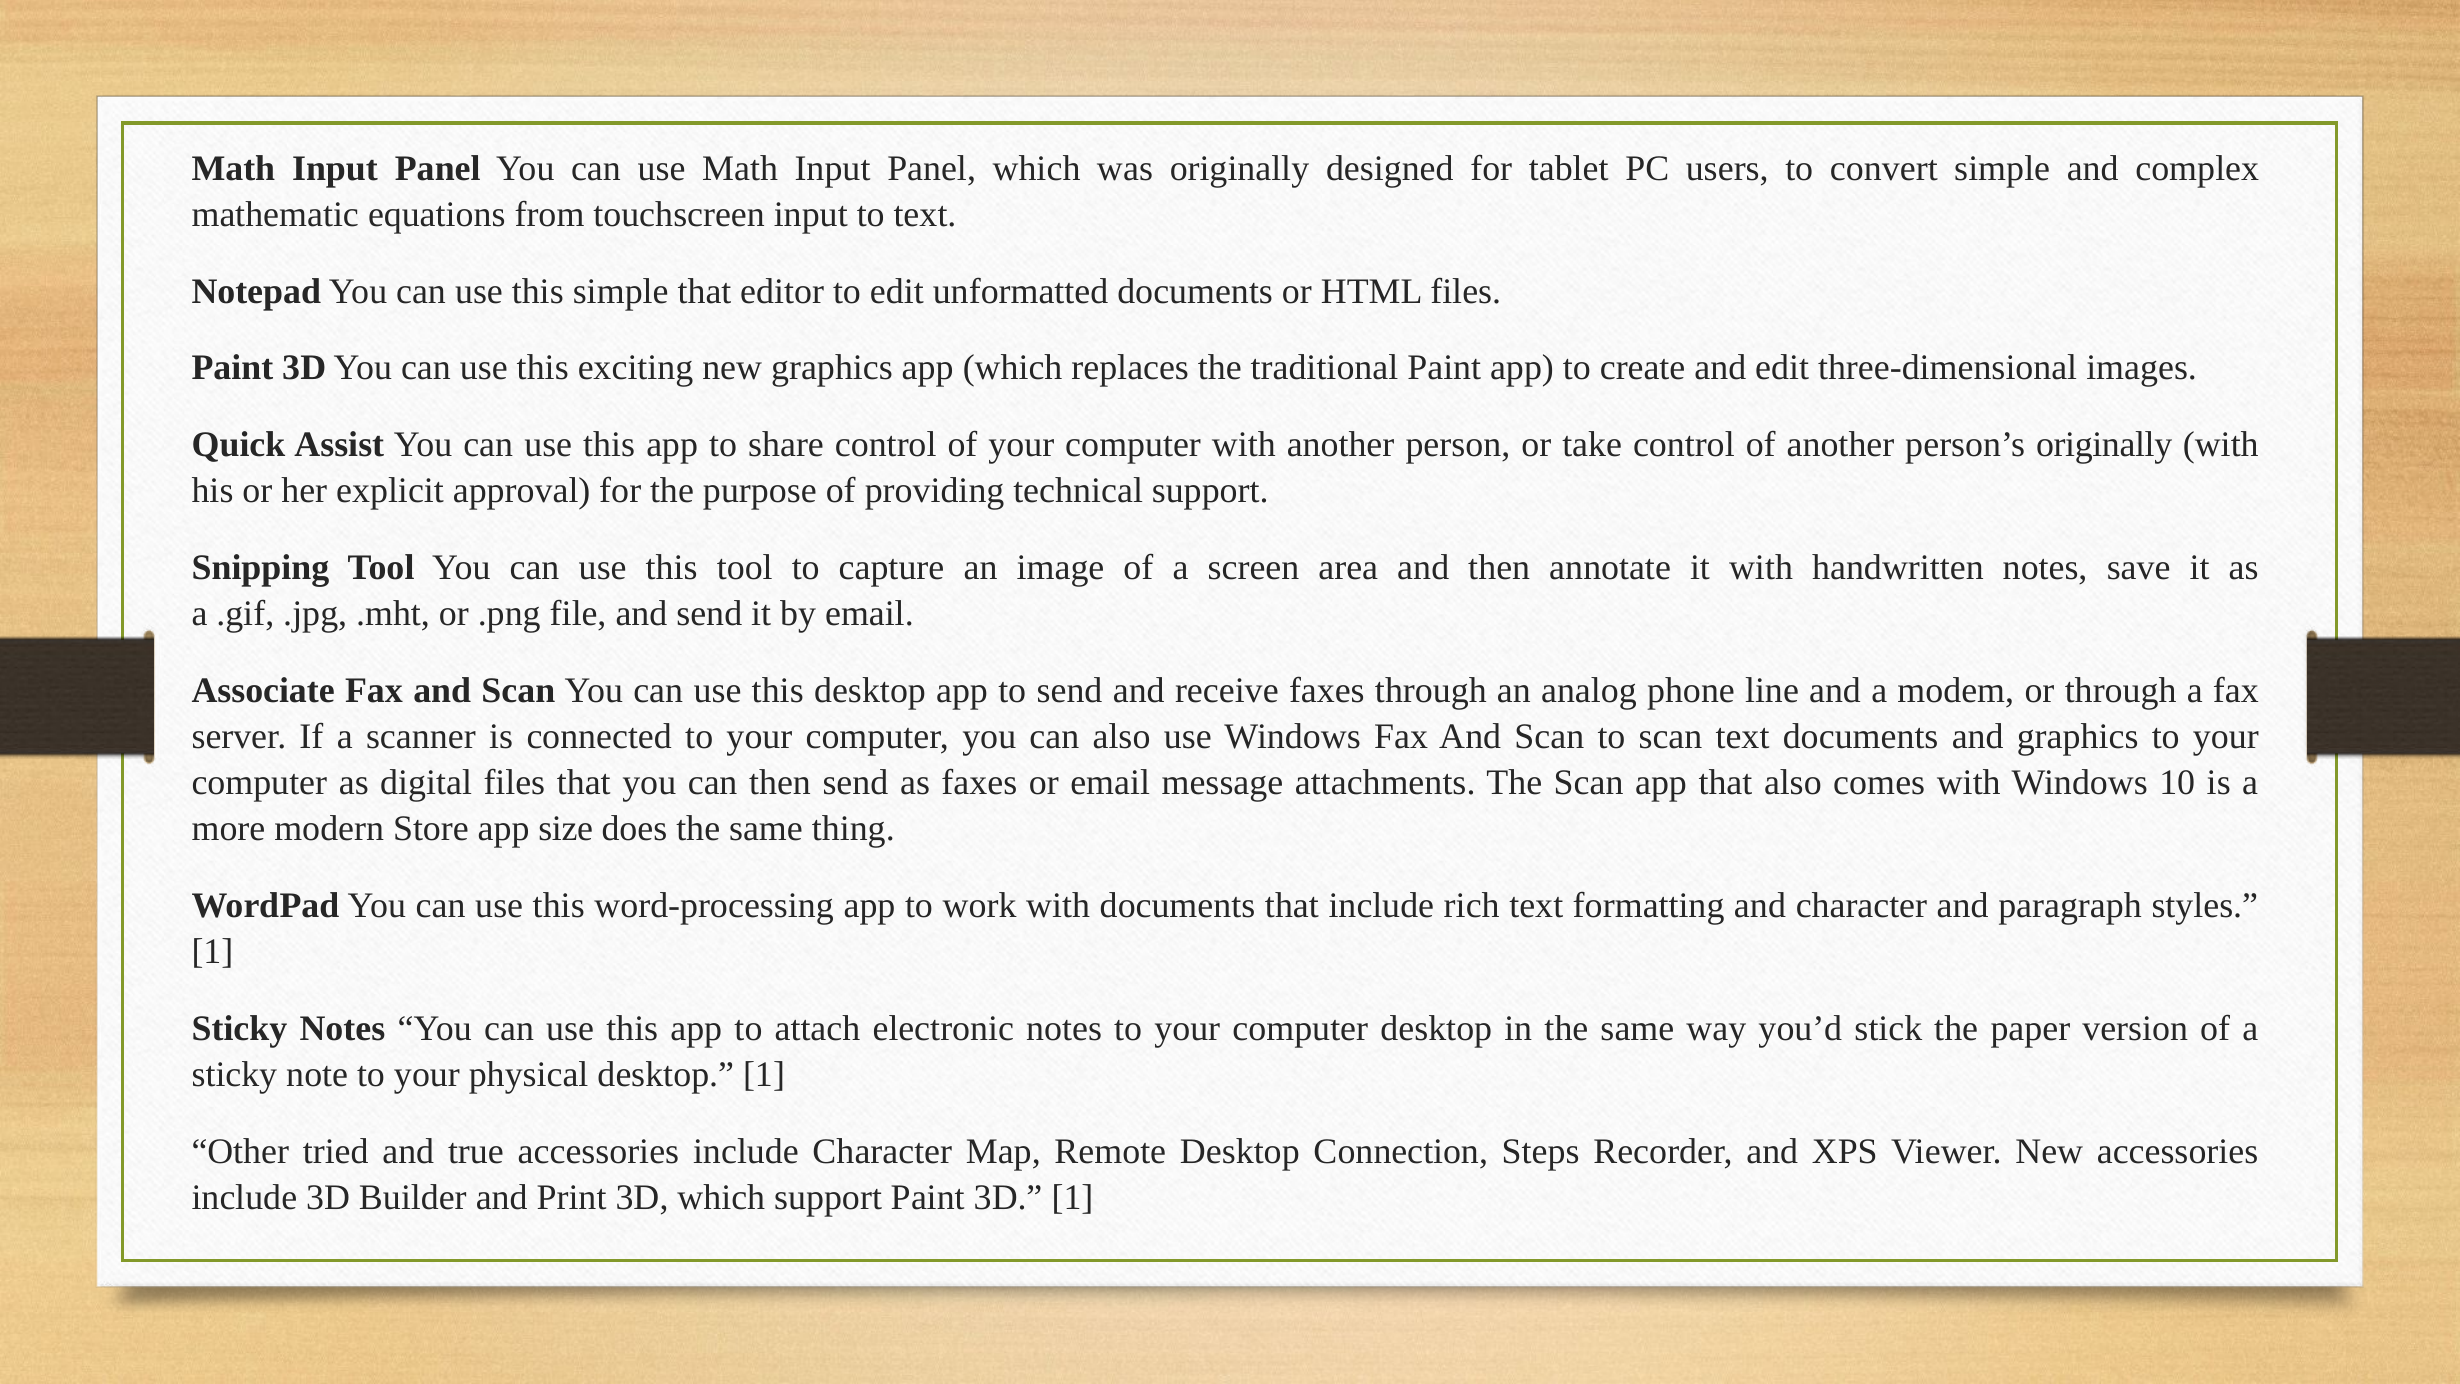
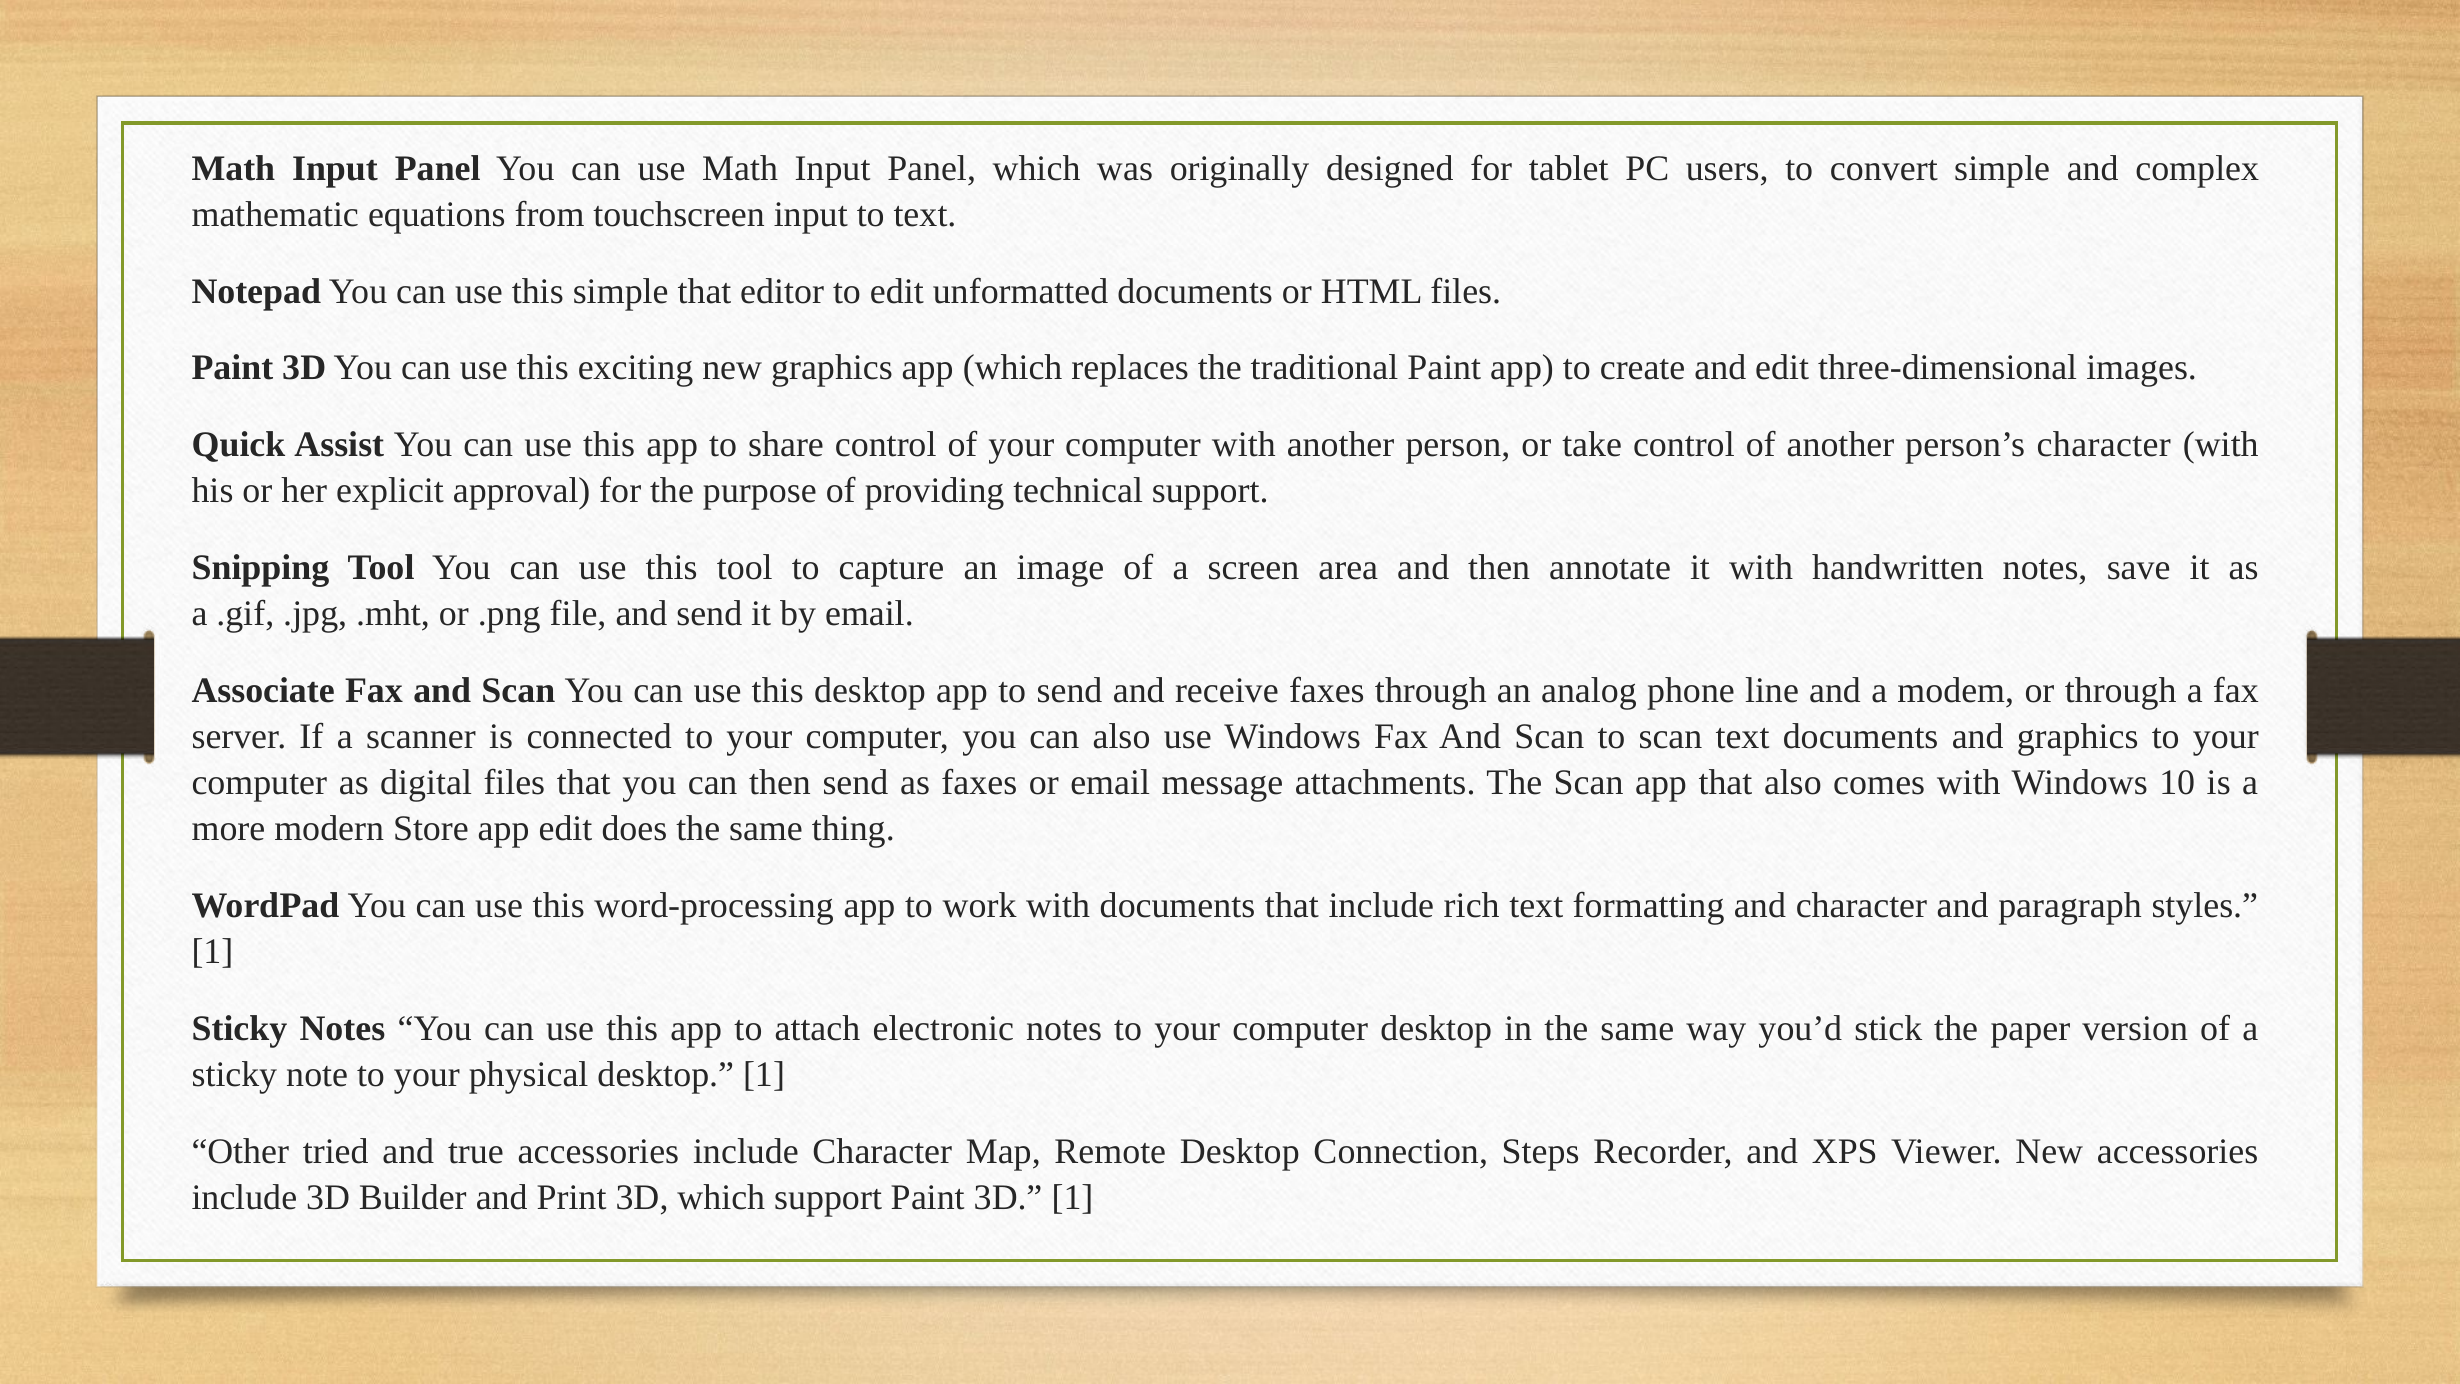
person’s originally: originally -> character (2104, 445)
app size: size -> edit (565, 829)
